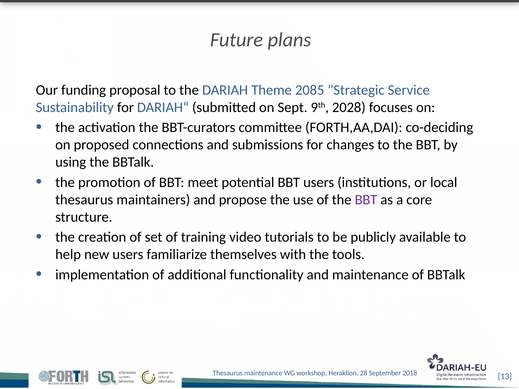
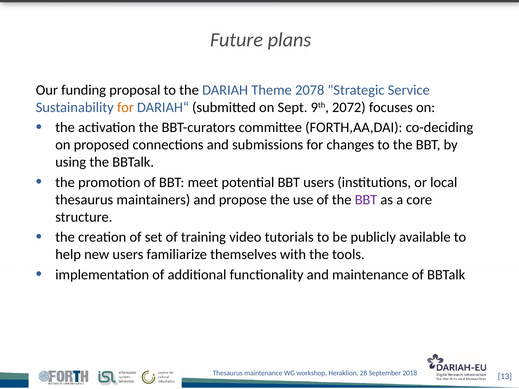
2085: 2085 -> 2078 (310, 90)
for colour: black -> orange (125, 107)
2028: 2028 -> 2072 (349, 107)
